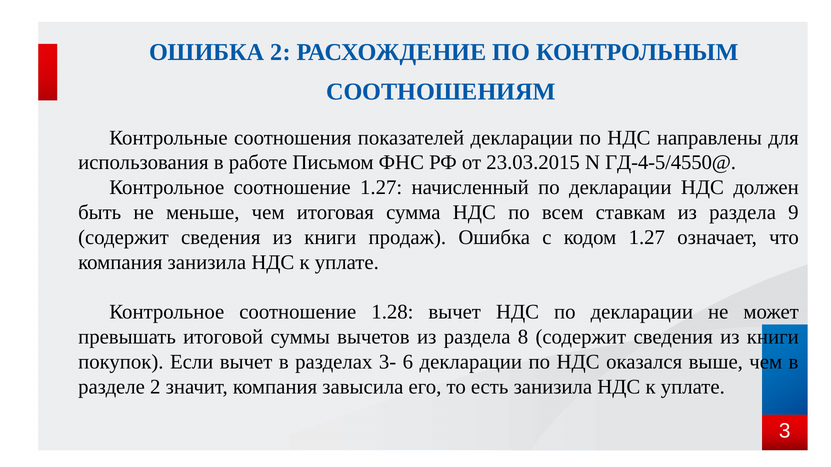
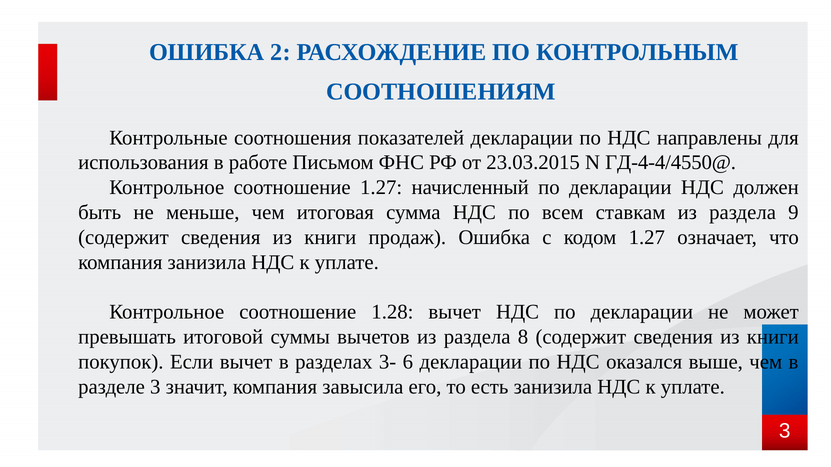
ГД-4-5/4550@: ГД-4-5/4550@ -> ГД-4-4/4550@ (671, 163)
разделе 2: 2 -> 3 (155, 387)
